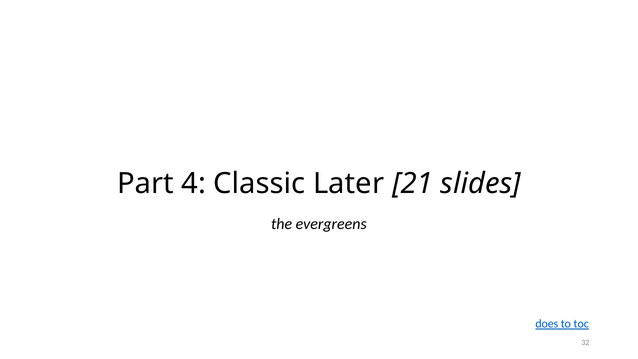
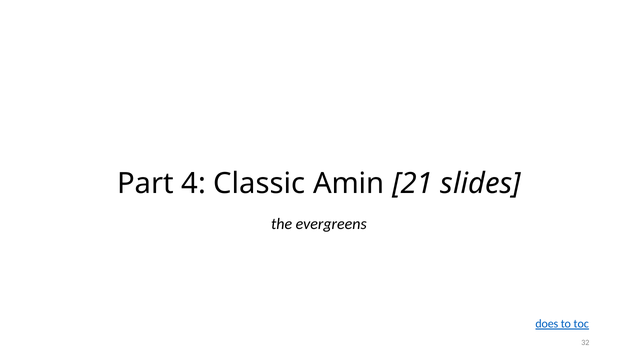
Later: Later -> Amin (349, 183)
